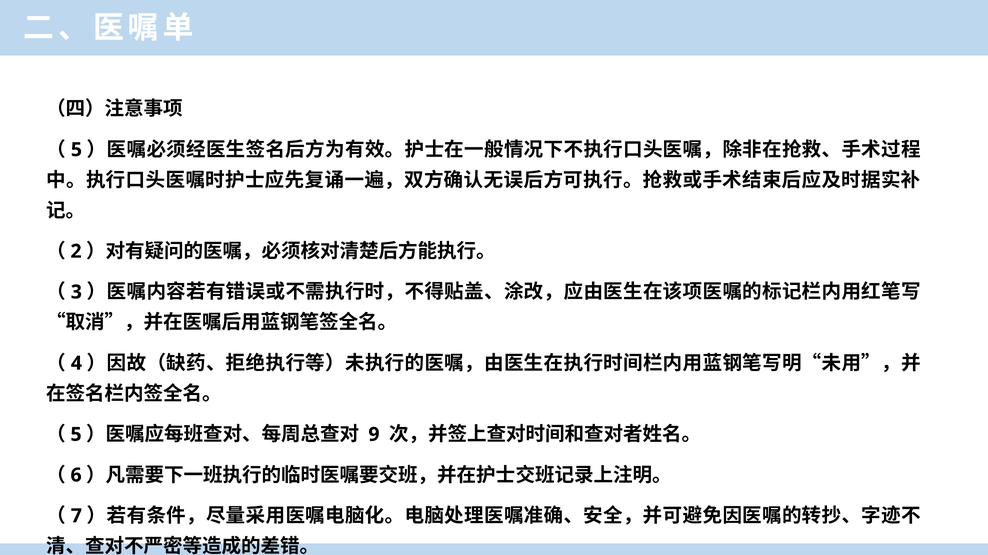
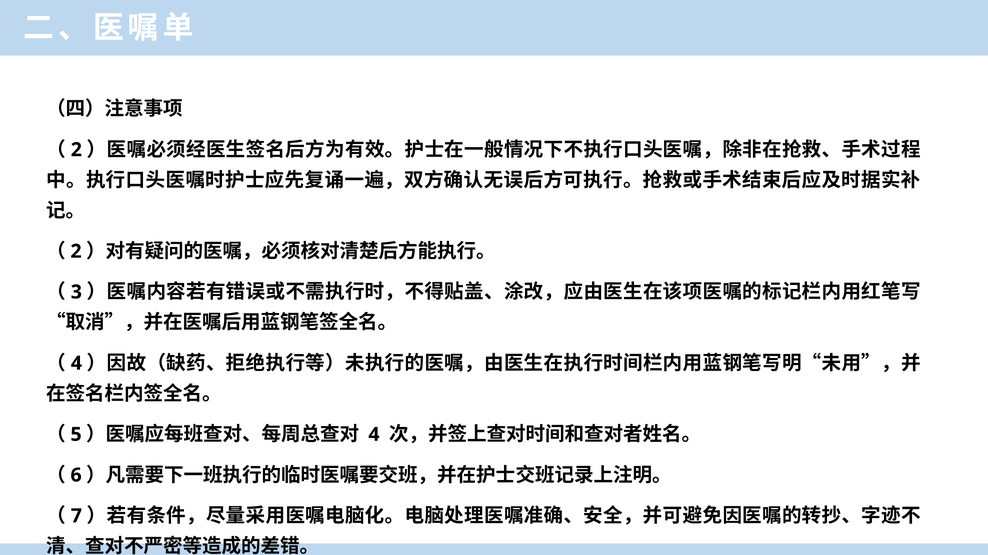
5: 5 -> 2 (76, 150)
9: 9 -> 4 (374, 435)
